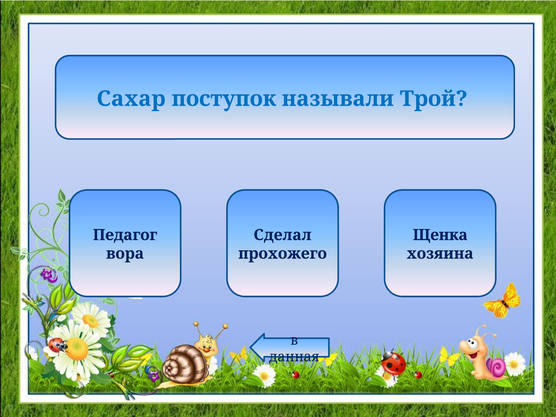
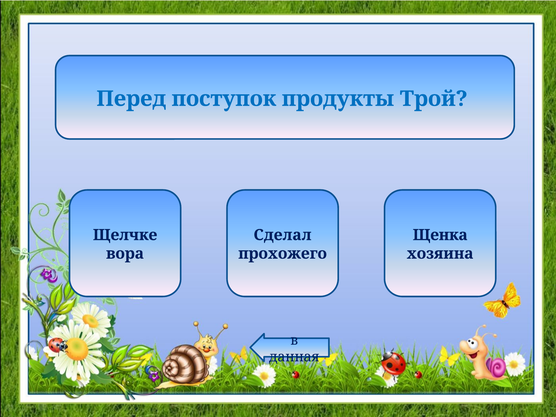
Сахар: Сахар -> Перед (131, 99)
называли: называли -> продукты (338, 99)
Педагог: Педагог -> Щелчке (125, 235)
